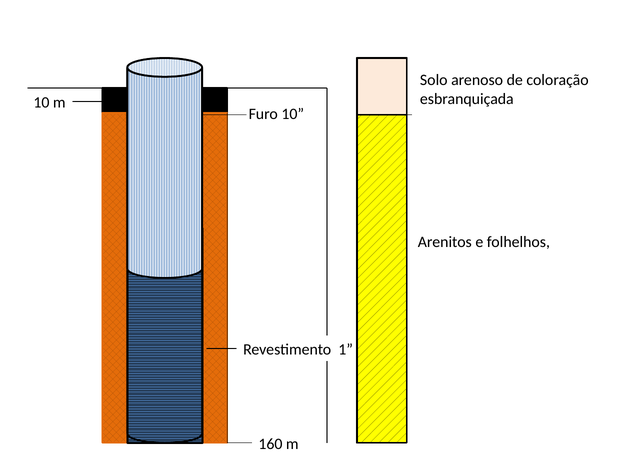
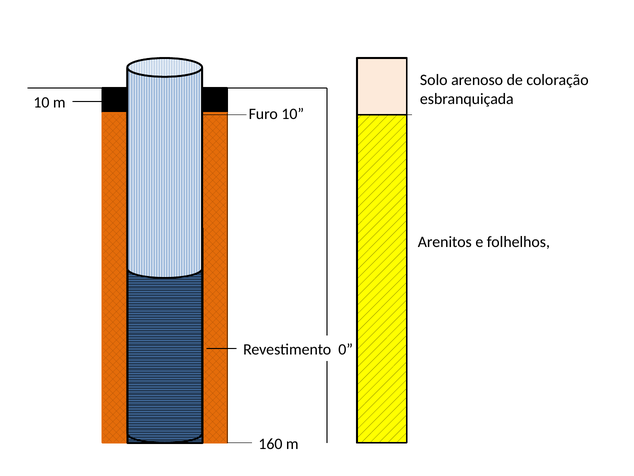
1: 1 -> 0 (346, 349)
